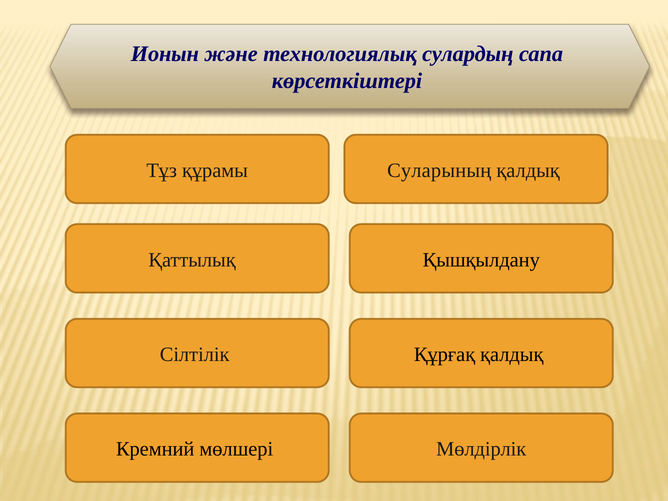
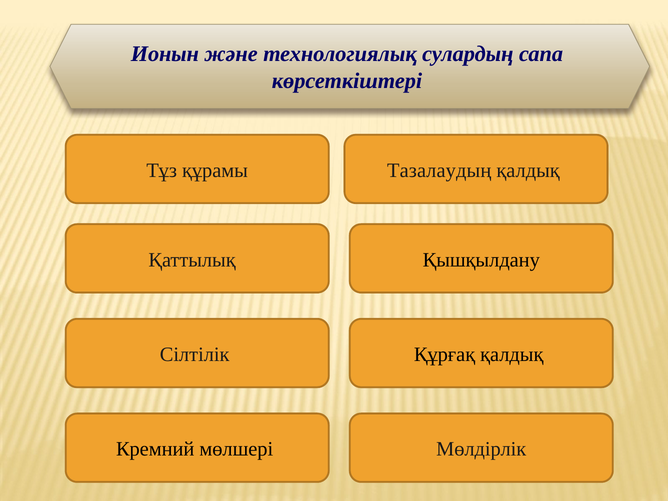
Суларының: Суларының -> Тазалаудың (439, 170)
